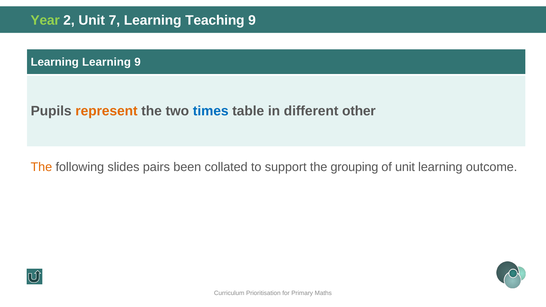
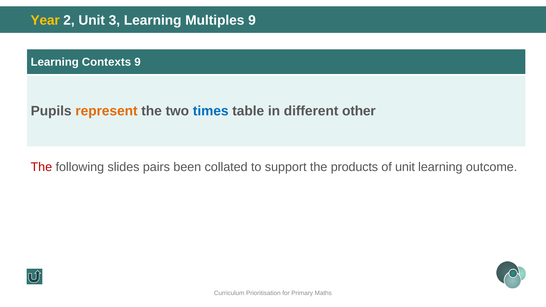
Year colour: light green -> yellow (45, 20)
7: 7 -> 3 (114, 20)
Teaching: Teaching -> Multiples (215, 20)
Learning Learning: Learning -> Contexts (107, 62)
The colour: orange -> red (41, 167)
grouping: grouping -> products (354, 167)
